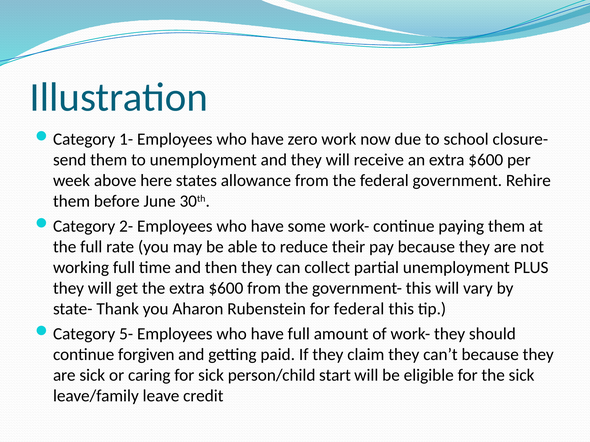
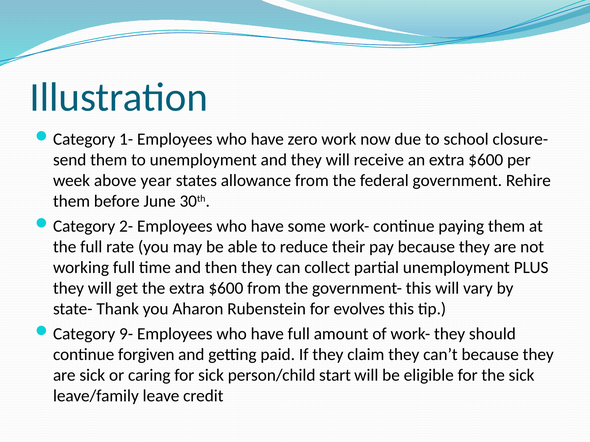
here: here -> year (156, 181)
for federal: federal -> evolves (359, 309)
5-: 5- -> 9- (126, 334)
